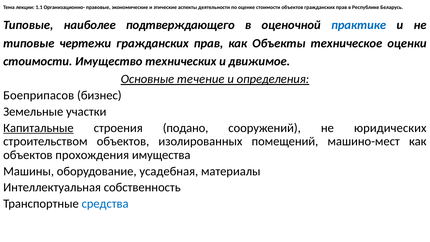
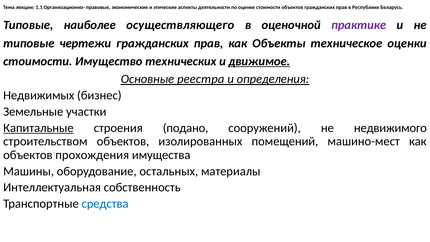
подтверждающего: подтверждающего -> осуществляющего (180, 25)
практике colour: blue -> purple (359, 25)
движимое underline: none -> present (259, 61)
течение: течение -> реестра (201, 79)
Боеприпасов: Боеприпасов -> Недвижимых (39, 95)
юридических: юридических -> недвижимого (390, 128)
усадебная: усадебная -> остальных (169, 171)
